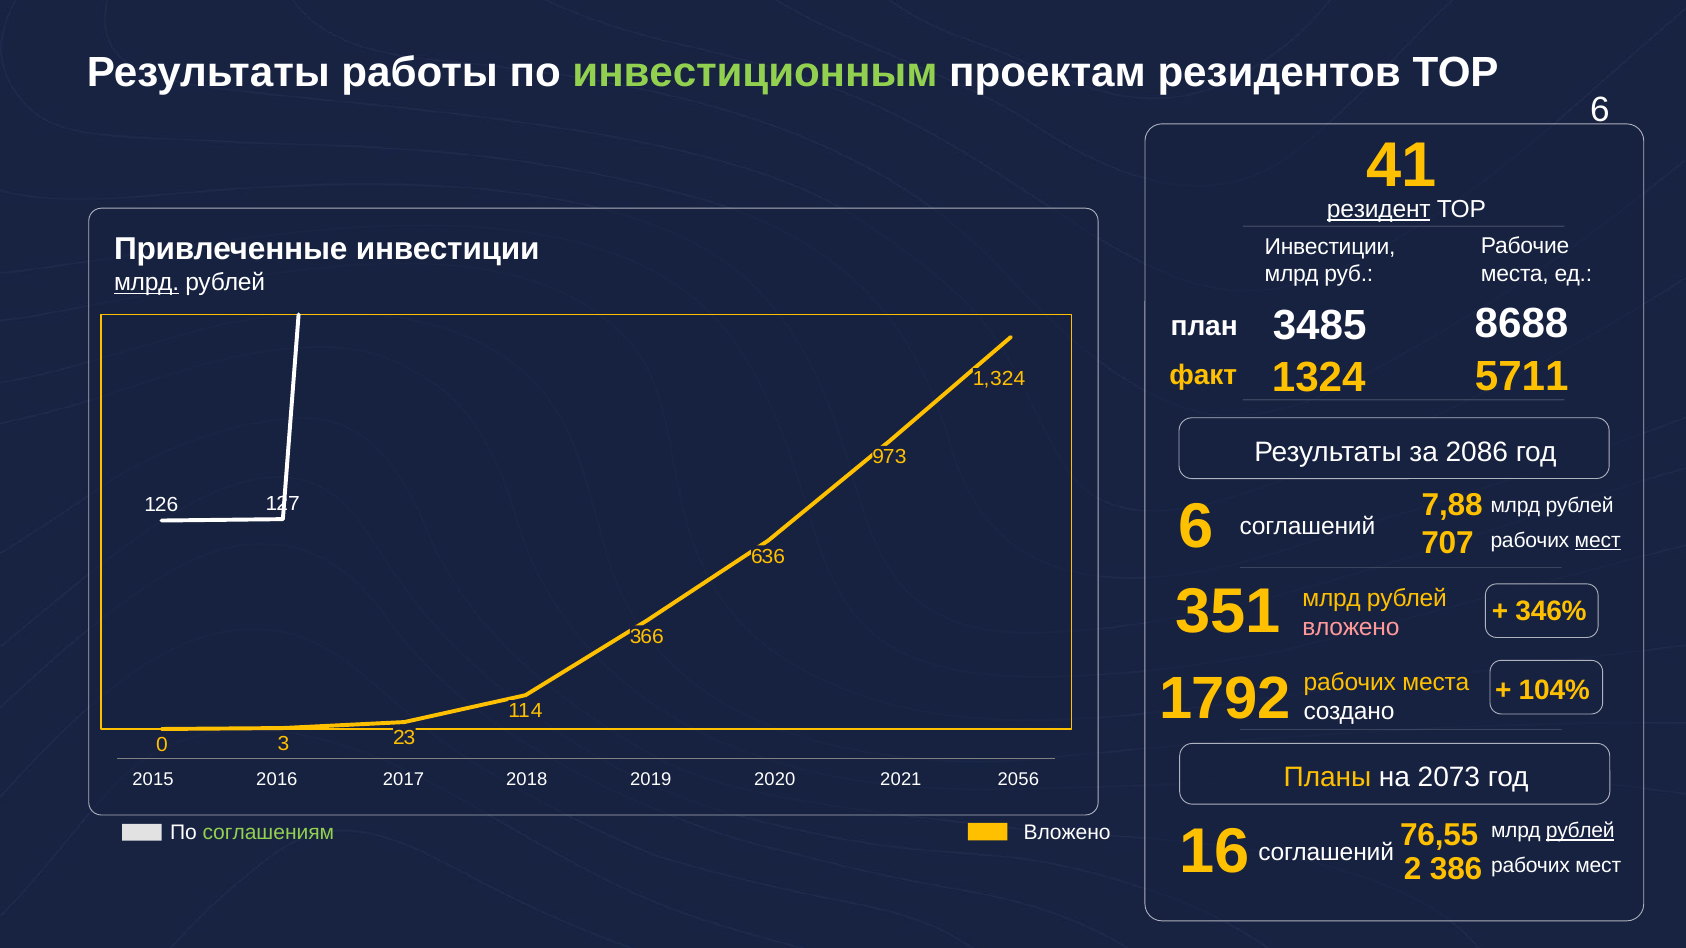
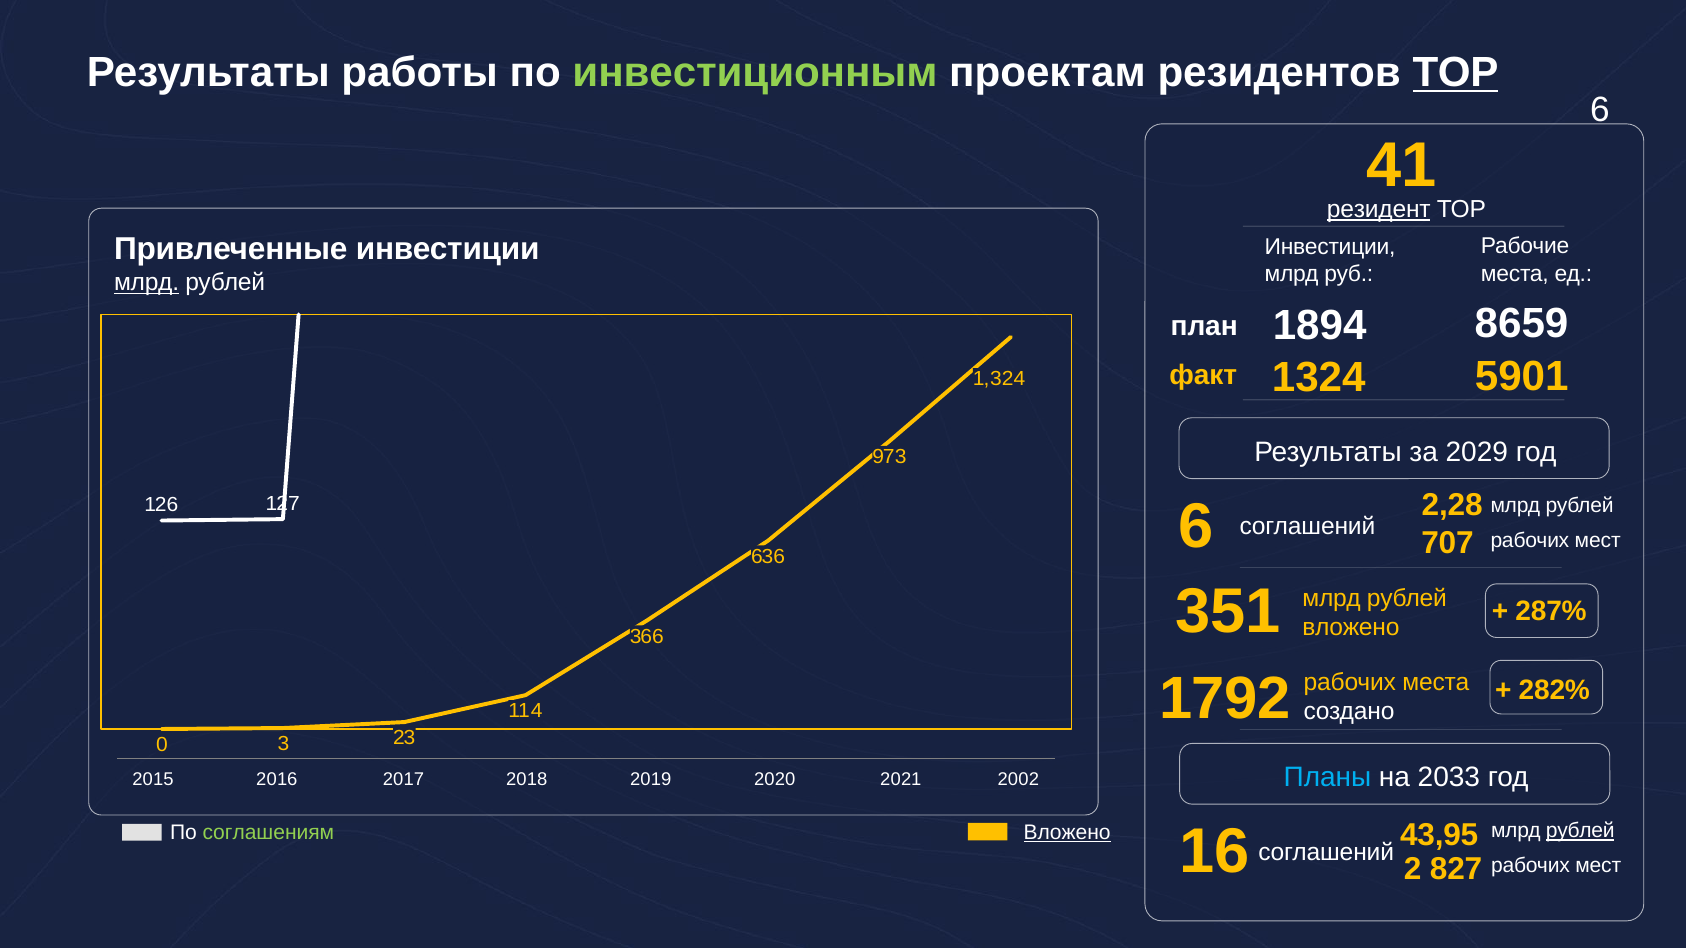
ТОР underline: none -> present (1455, 73)
8688: 8688 -> 8659 (1522, 324)
3485: 3485 -> 1894 (1320, 326)
5711: 5711 -> 5901 (1522, 377)
2086: 2086 -> 2029 (1477, 452)
7,88: 7,88 -> 2,28 (1452, 506)
мест underline: present -> none (1598, 541)
346%: 346% -> 287% (1551, 612)
вложено colour: pink -> yellow (1351, 628)
104%: 104% -> 282% (1554, 690)
Планы colour: yellow -> light blue (1327, 778)
2073: 2073 -> 2033 (1449, 778)
2056: 2056 -> 2002 (1018, 779)
76,55: 76,55 -> 43,95 (1439, 835)
Вложено underline: none -> present (1067, 833)
386: 386 -> 827 (1456, 869)
